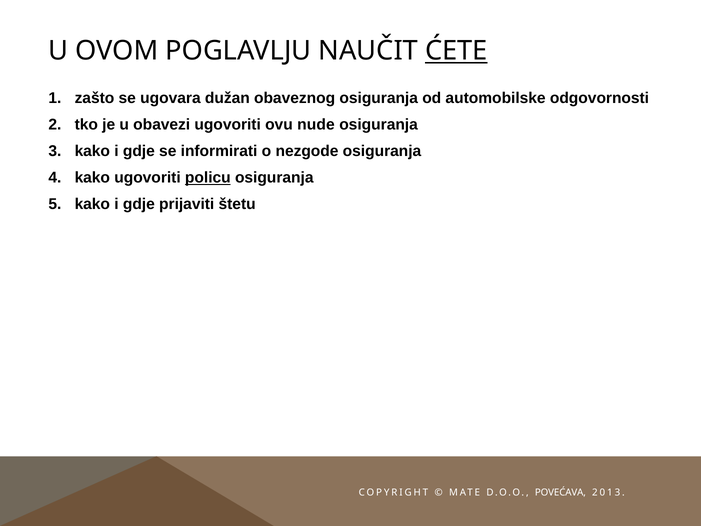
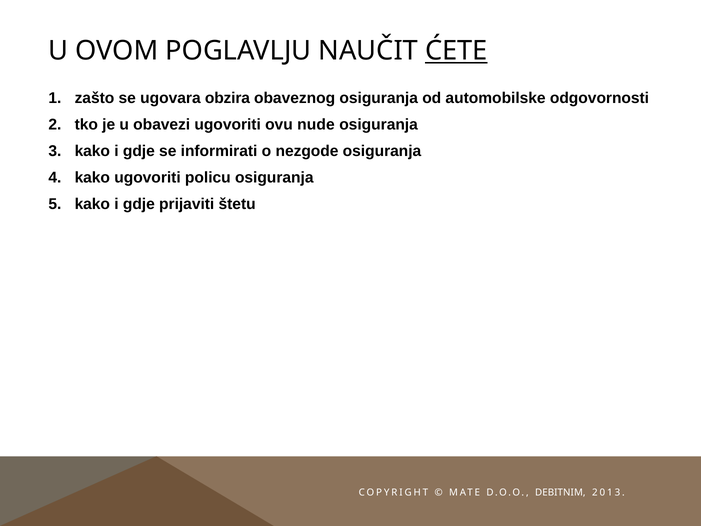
dužan: dužan -> obzira (227, 98)
policu underline: present -> none (208, 178)
POVEĆAVA: POVEĆAVA -> DEBITNIM (560, 492)
